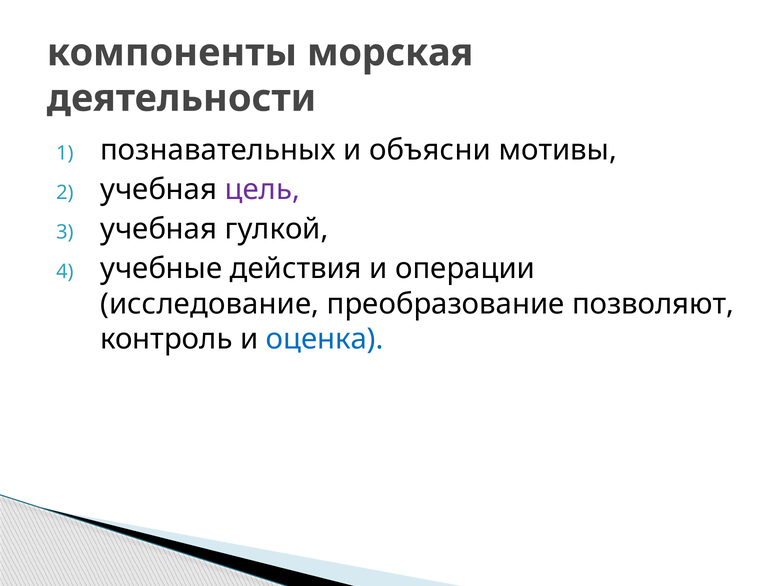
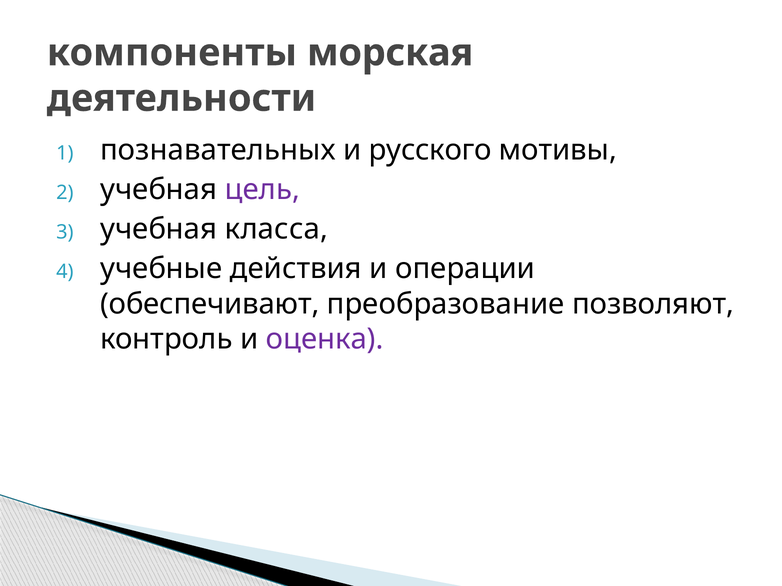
объясни: объясни -> русского (430, 150)
гулкой: гулкой -> класса (276, 229)
исследование: исследование -> обеспечивают (210, 304)
оценка colour: blue -> purple (325, 339)
